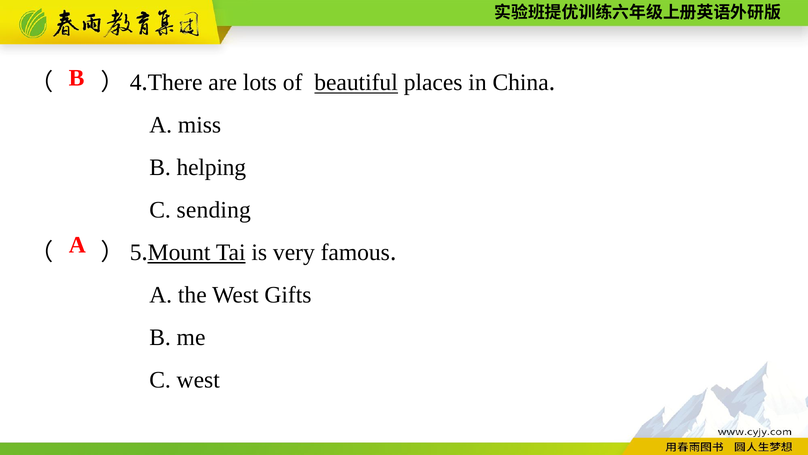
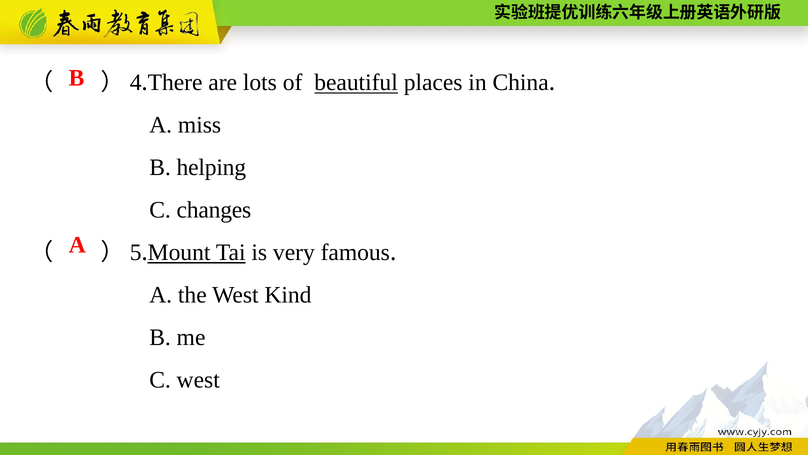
sending: sending -> changes (214, 210)
Gifts: Gifts -> Kind (288, 295)
